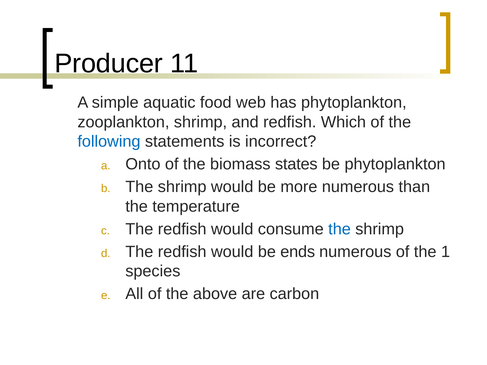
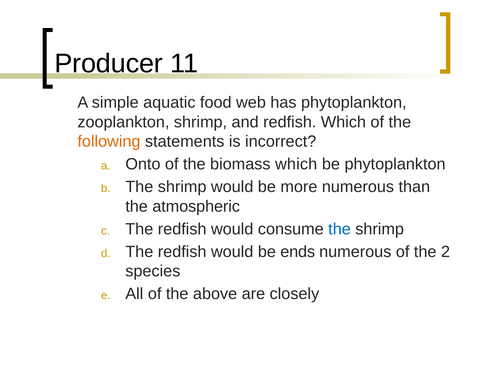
following colour: blue -> orange (109, 142)
biomass states: states -> which (296, 164)
temperature: temperature -> atmospheric (196, 206)
1: 1 -> 2 (446, 252)
carbon: carbon -> closely (294, 294)
